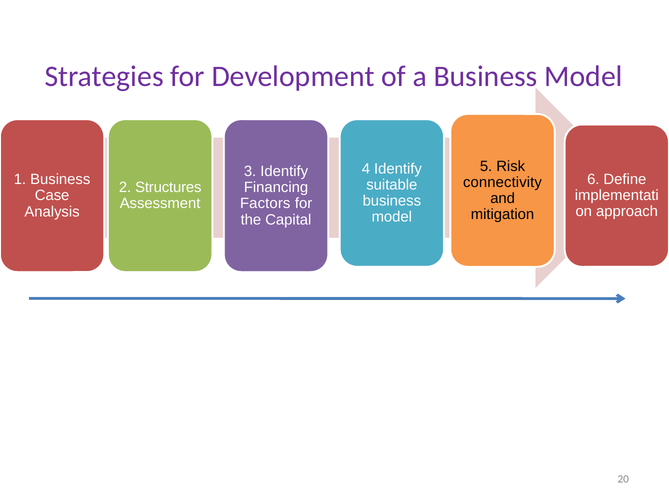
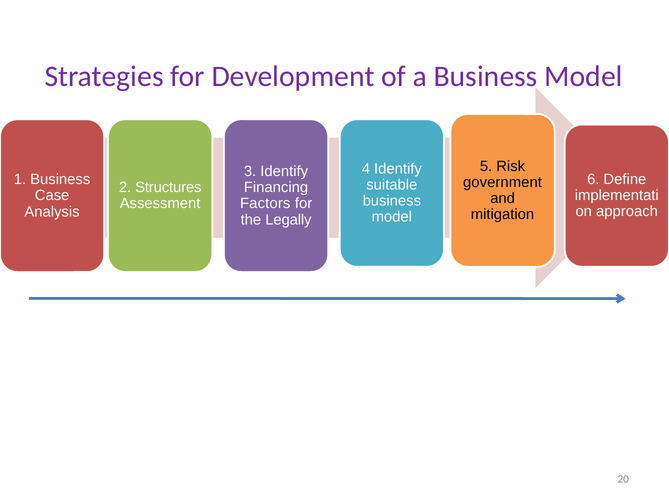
connectivity: connectivity -> government (503, 182)
Capital: Capital -> Legally (288, 220)
